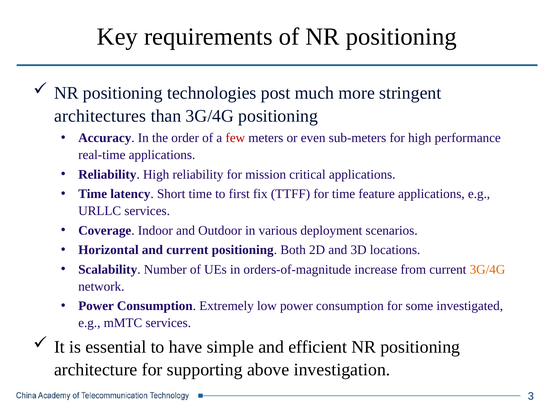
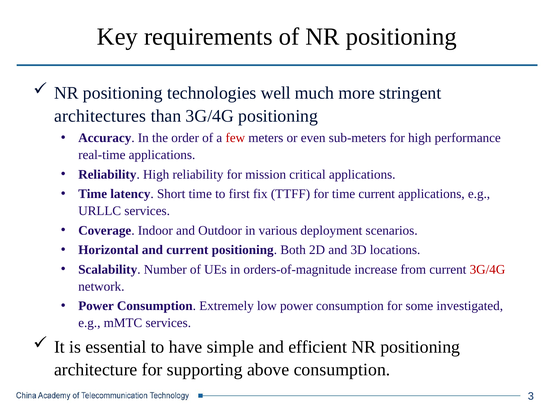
post: post -> well (276, 93)
time feature: feature -> current (377, 194)
3G/4G colour: orange -> red (487, 270)
above investigation: investigation -> consumption (342, 370)
